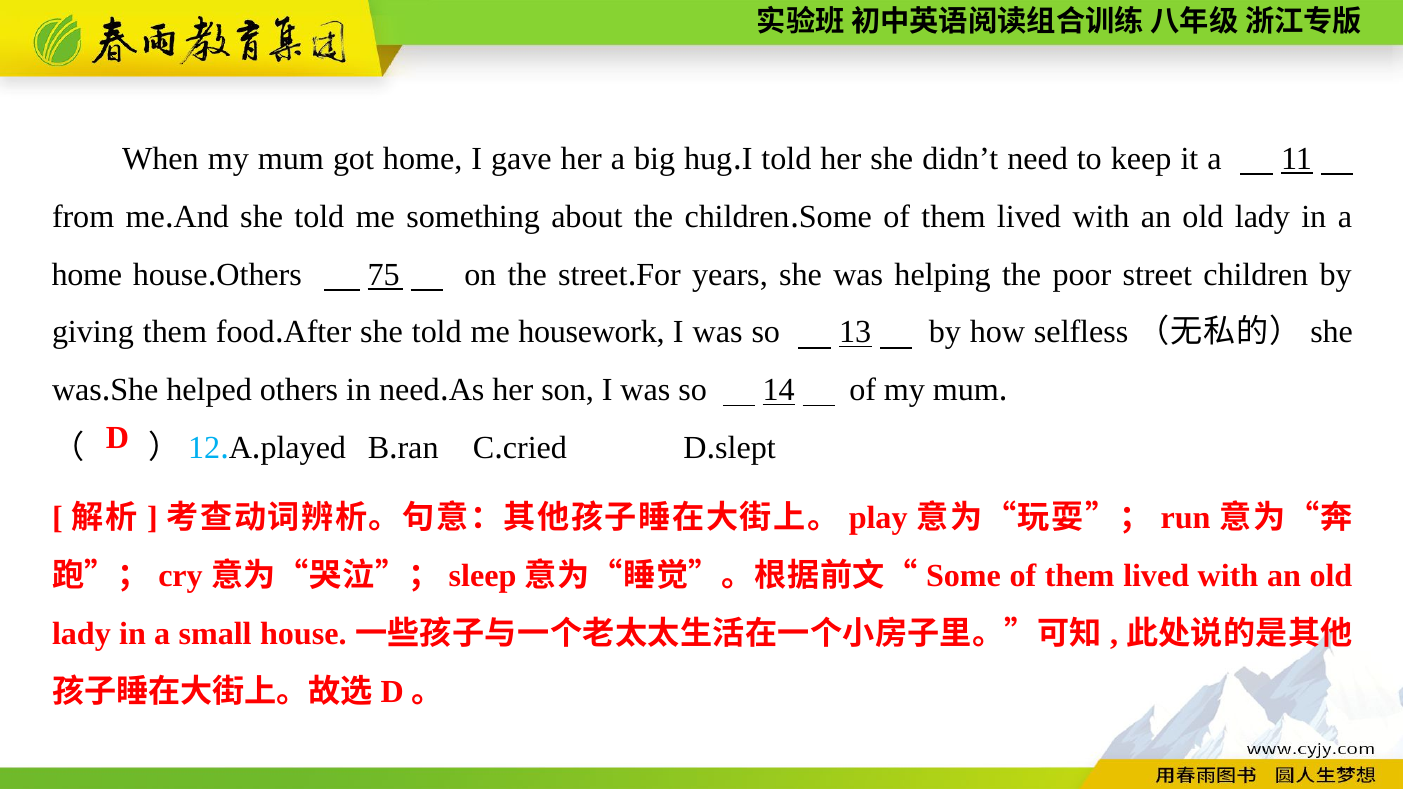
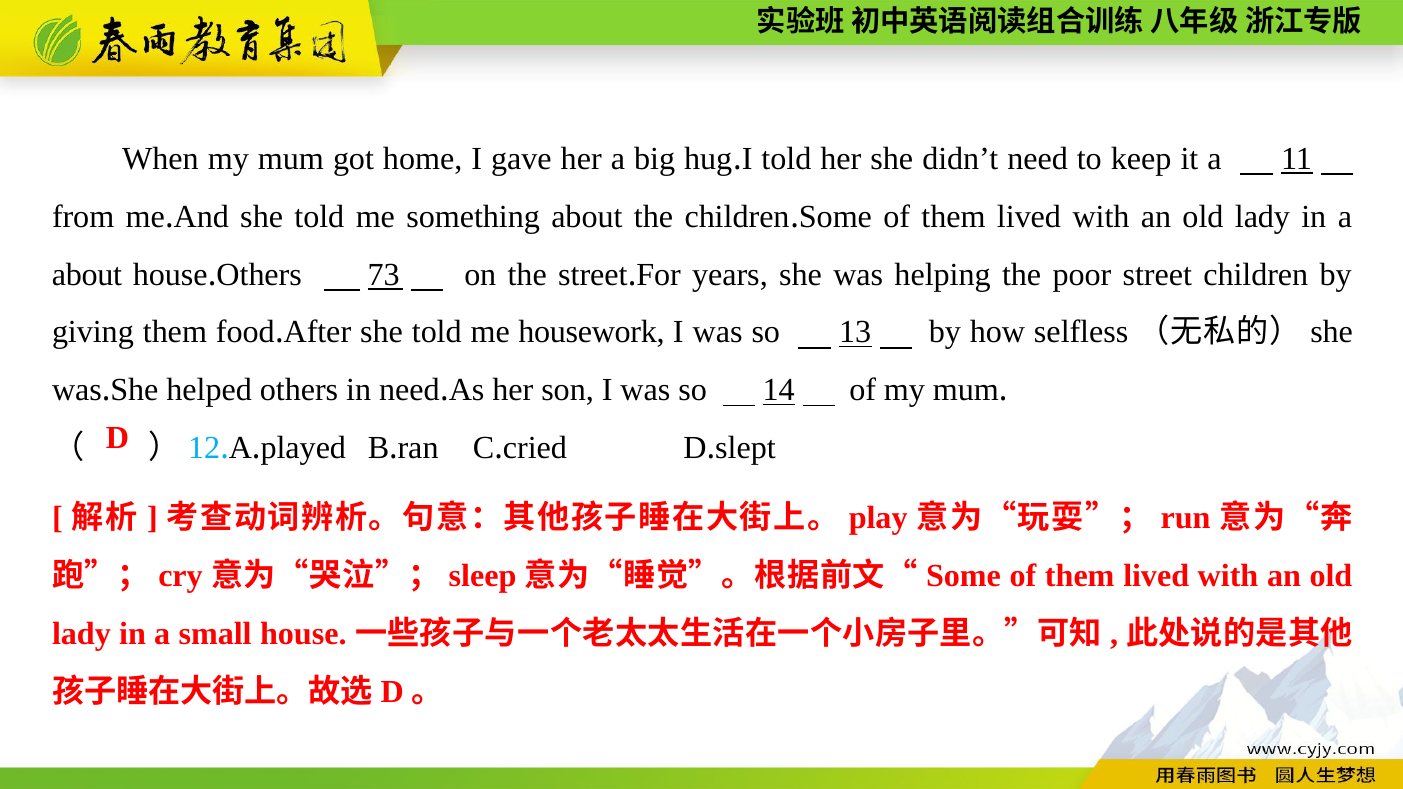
home: home -> about (87, 275)
75: 75 -> 73 (384, 275)
